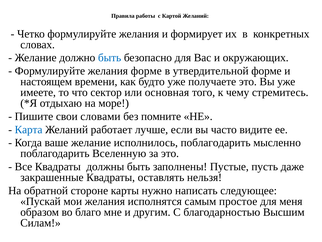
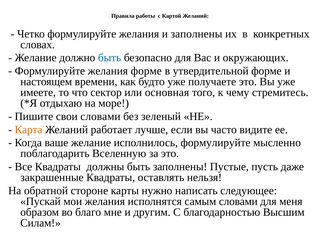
и формирует: формирует -> заполнены (196, 34)
помните: помните -> зеленый (161, 116)
Карта colour: blue -> orange (29, 129)
исполнилось поблагодарить: поблагодарить -> формулируйте (216, 142)
самым простое: простое -> словами (238, 201)
